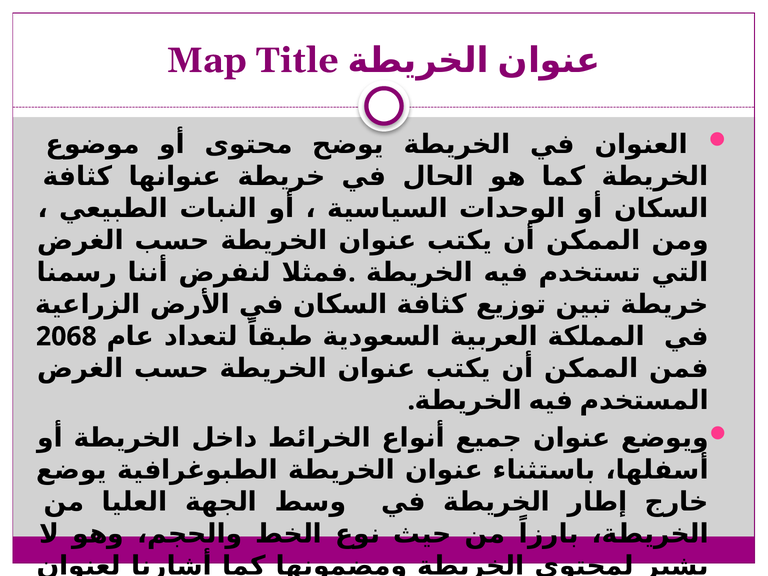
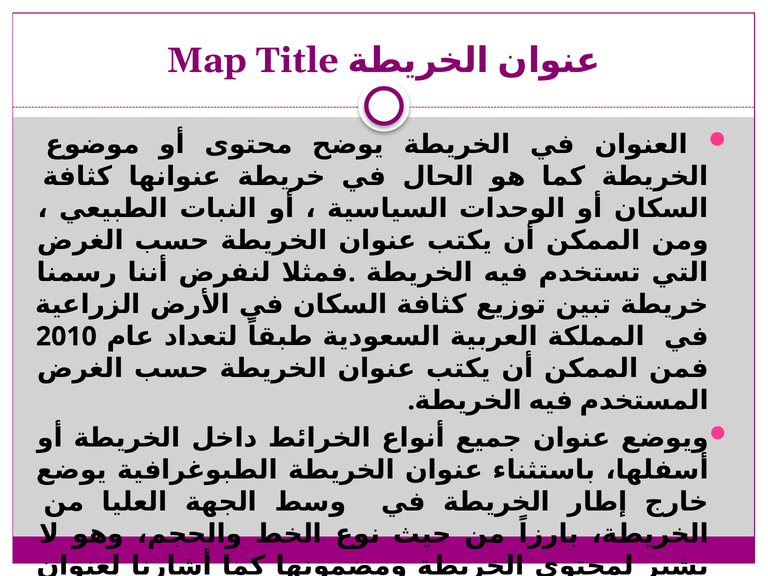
2068: 2068 -> 2010 (66, 337)
